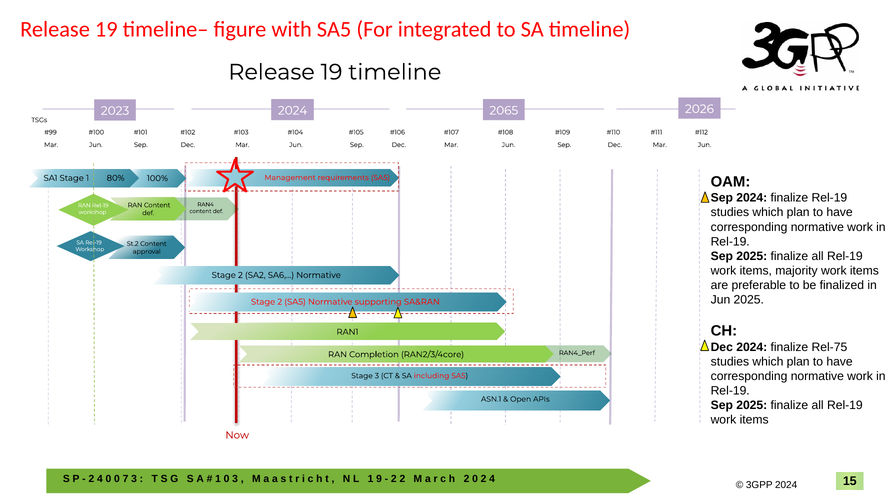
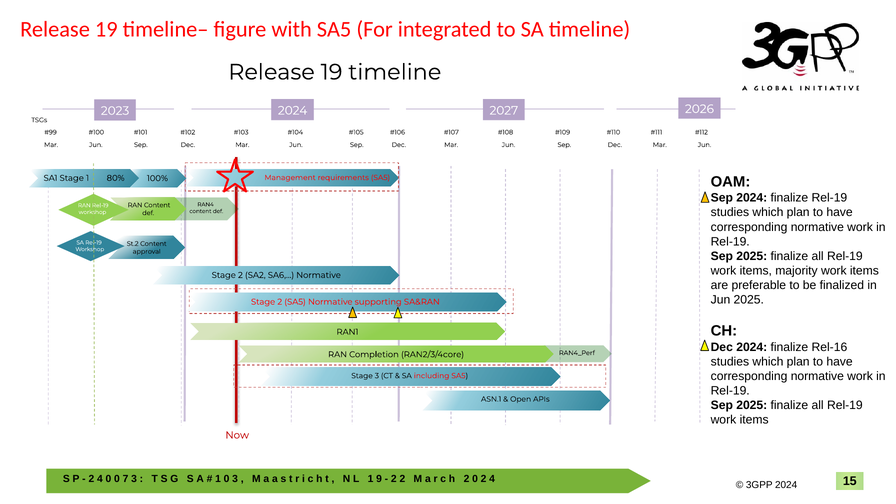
2065: 2065 -> 2027 (504, 111)
Rel-75: Rel-75 -> Rel-16 (829, 347)
